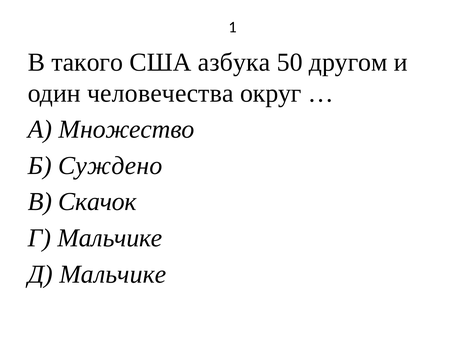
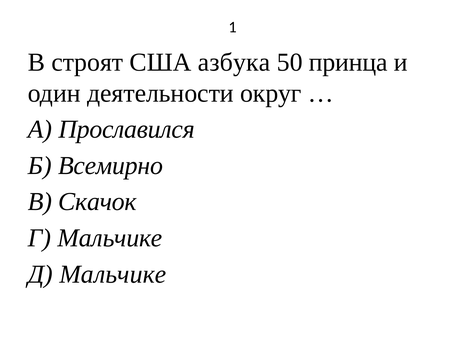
такого: такого -> строят (87, 62)
другом: другом -> принца (348, 62)
человечества: человечества -> деятельности (160, 93)
Множество: Множество -> Прославился (127, 129)
Суждено: Суждено -> Всемирно (110, 165)
